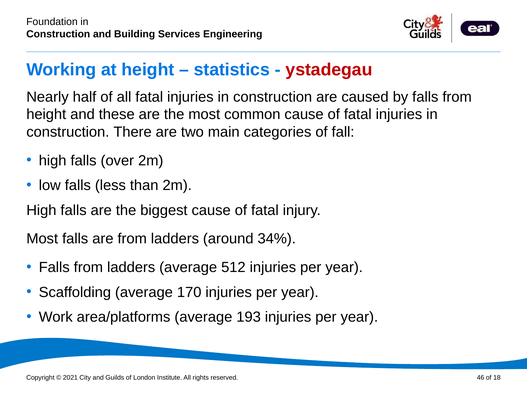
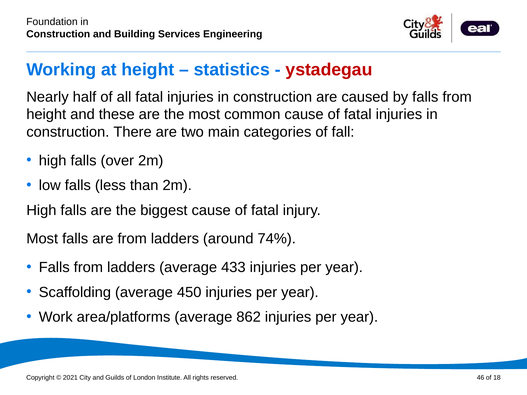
34%: 34% -> 74% (277, 239)
512: 512 -> 433 (233, 268)
170: 170 -> 450 (189, 292)
193: 193 -> 862 (249, 317)
